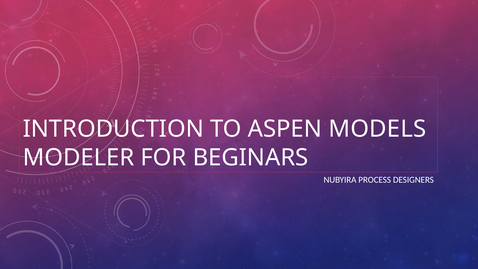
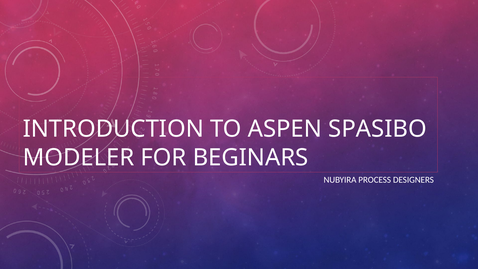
MODELS: MODELS -> SPASIBO (378, 129)
